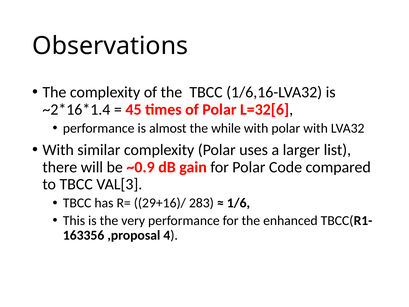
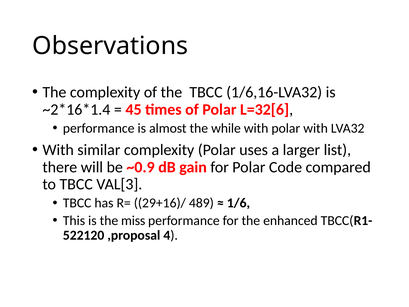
283: 283 -> 489 (201, 203)
very: very -> miss (133, 221)
163356: 163356 -> 522120 (84, 235)
